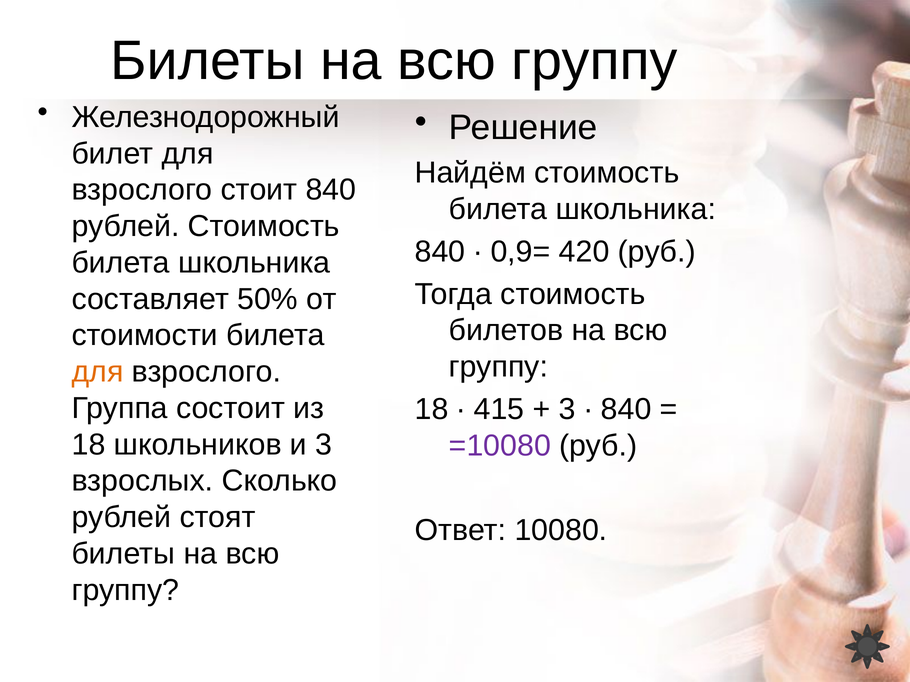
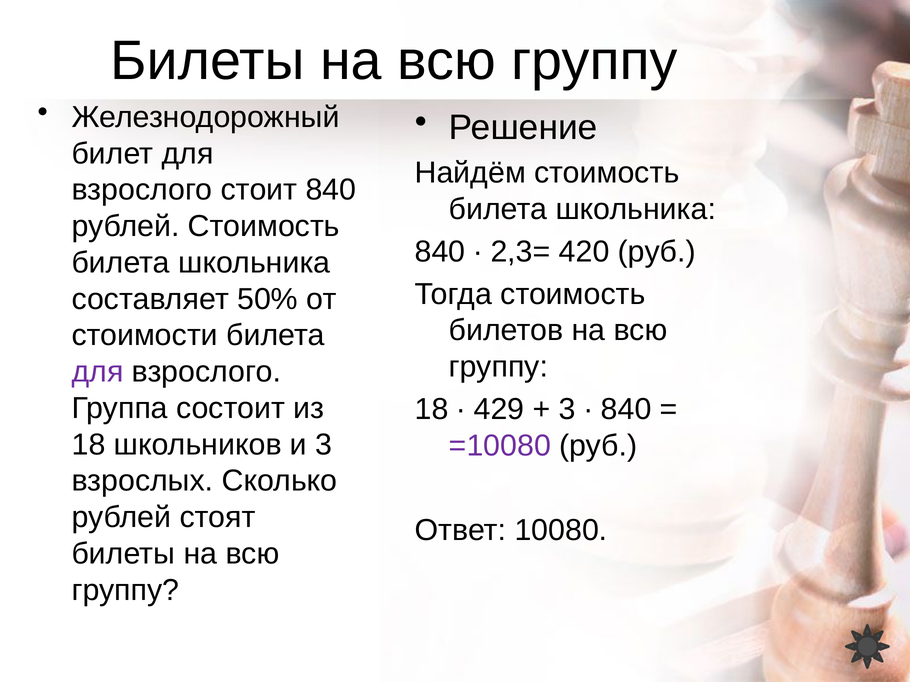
0,9=: 0,9= -> 2,3= (521, 252)
для colour: orange -> purple (98, 372)
415: 415 -> 429 (499, 410)
